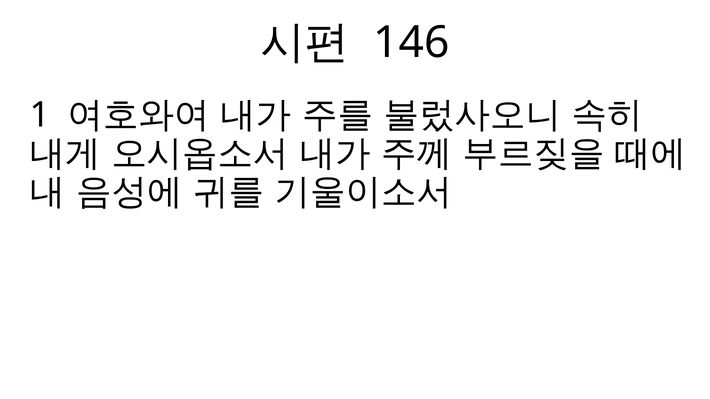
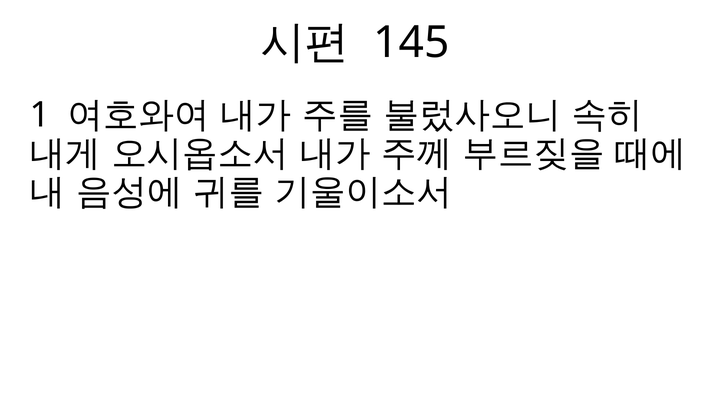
146: 146 -> 145 (411, 43)
